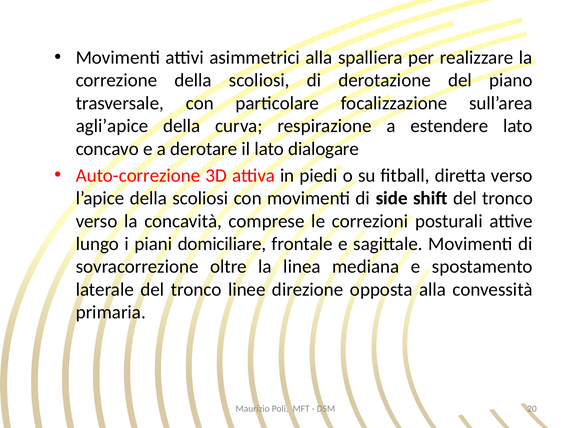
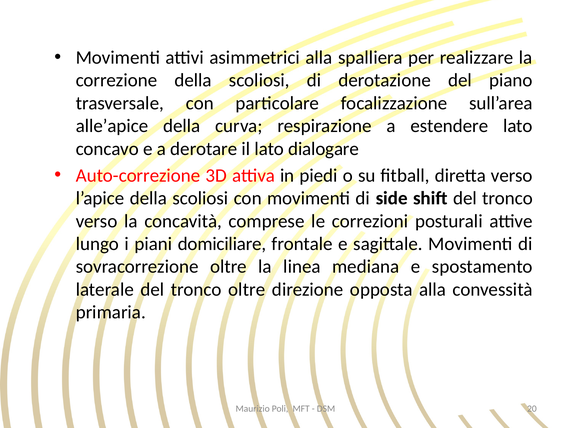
agli’apice: agli’apice -> alle’apice (112, 126)
tronco linee: linee -> oltre (247, 290)
